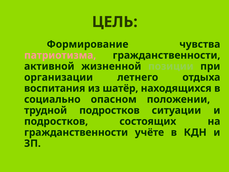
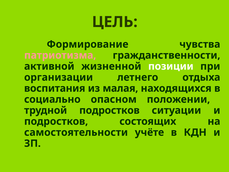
позиции colour: light green -> white (171, 66)
шатёр: шатёр -> малая (120, 88)
гражданственности: гражданственности -> самостоятельности (76, 132)
